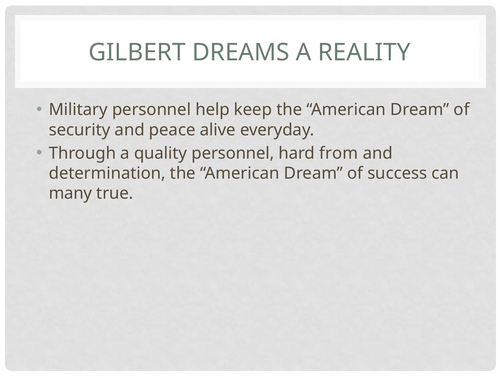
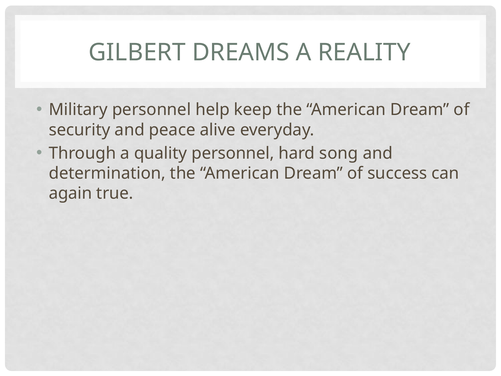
from: from -> song (339, 153)
many: many -> again (70, 193)
